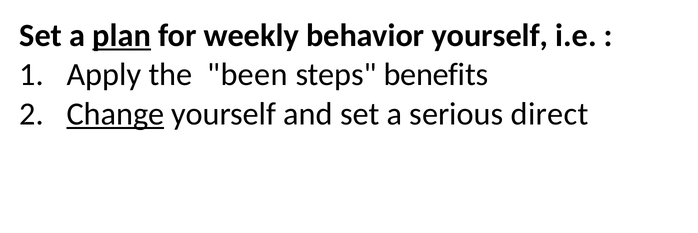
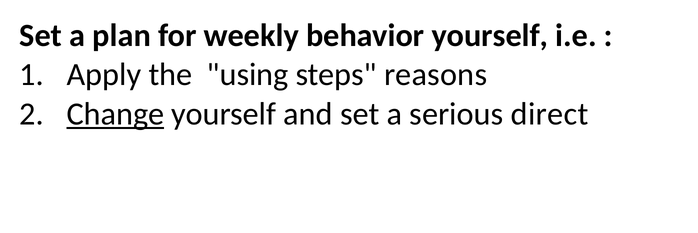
plan underline: present -> none (122, 35)
been: been -> using (248, 75)
benefits: benefits -> reasons (436, 75)
